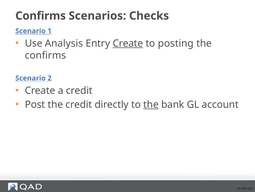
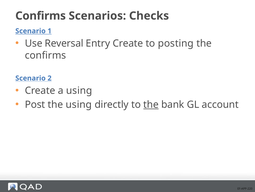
Analysis: Analysis -> Reversal (64, 43)
Create underline: present -> none (128, 43)
a credit: credit -> using (79, 90)
the credit: credit -> using (79, 104)
